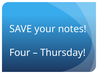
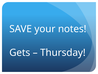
Four: Four -> Gets (20, 52)
